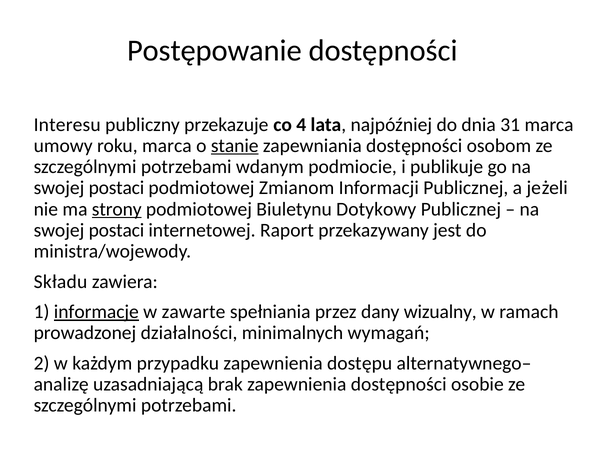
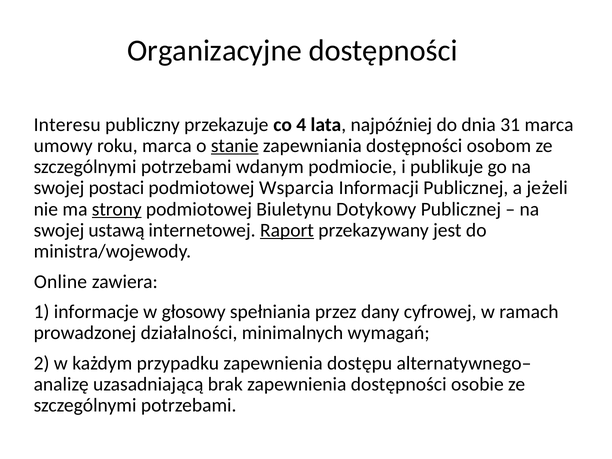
Postępowanie: Postępowanie -> Organizacyjne (215, 50)
Zmianom: Zmianom -> Wsparcia (297, 188)
postaci: postaci -> ustawą (116, 230)
Raport underline: none -> present (287, 230)
Składu: Składu -> Online (60, 282)
informacje underline: present -> none (96, 312)
zawarte: zawarte -> głosowy (194, 312)
wizualny: wizualny -> cyfrowej (440, 312)
